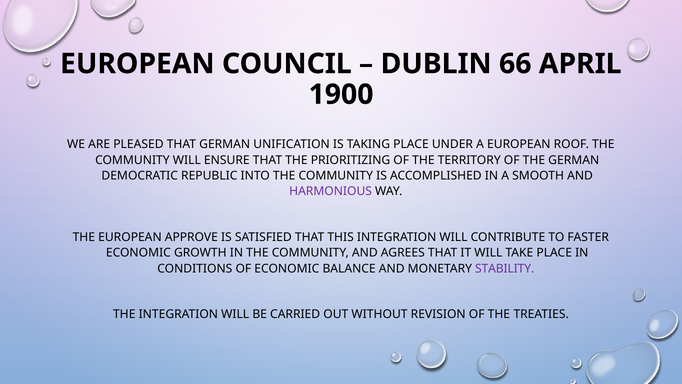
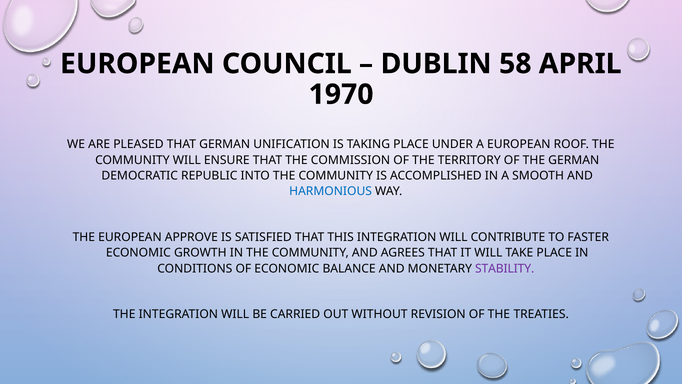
66: 66 -> 58 (515, 64)
1900: 1900 -> 1970 (341, 94)
PRIORITIZING: PRIORITIZING -> COMMISSION (350, 160)
HARMONIOUS colour: purple -> blue (331, 191)
